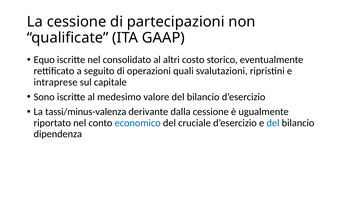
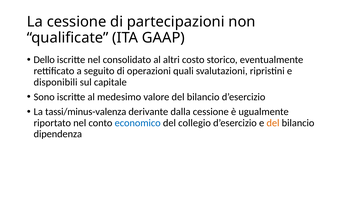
Equo: Equo -> Dello (44, 60)
intraprese: intraprese -> disponibili (56, 82)
cruciale: cruciale -> collegio (195, 123)
del colour: blue -> orange (273, 123)
